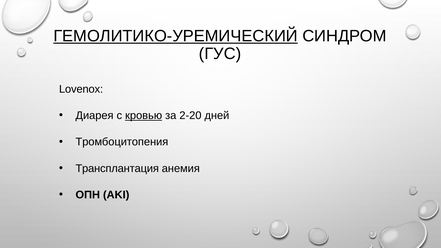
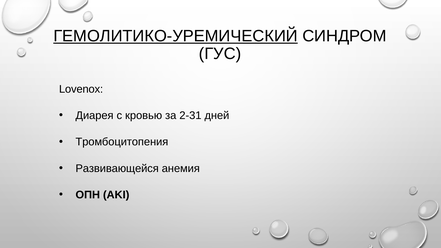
кровью underline: present -> none (144, 116)
2-20: 2-20 -> 2-31 (190, 116)
Трансплантация: Трансплантация -> Развивающейся (117, 168)
